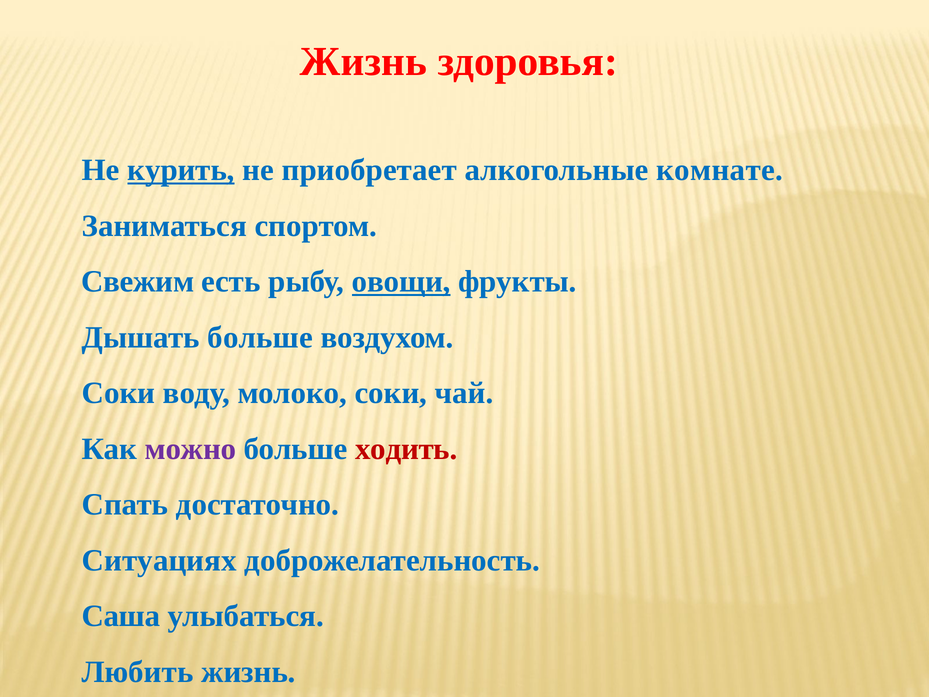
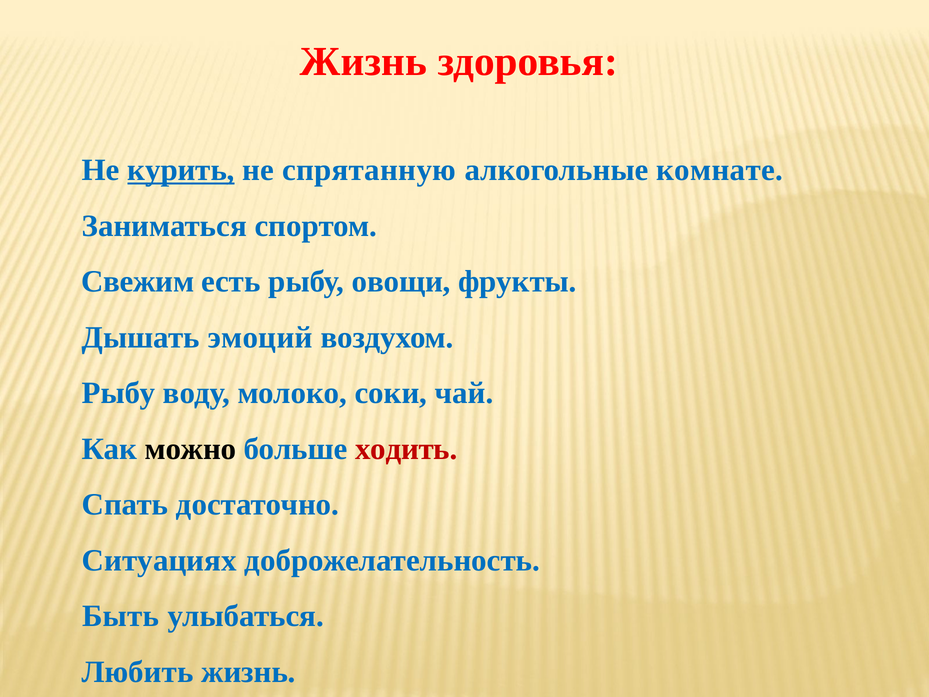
приобретает: приобретает -> спрятанную (369, 170)
овощи underline: present -> none (401, 281)
Дышать больше: больше -> эмоций (260, 337)
Соки: Соки -> Рыбу (119, 393)
можно colour: purple -> black (191, 449)
Саша: Саша -> Быть (121, 616)
